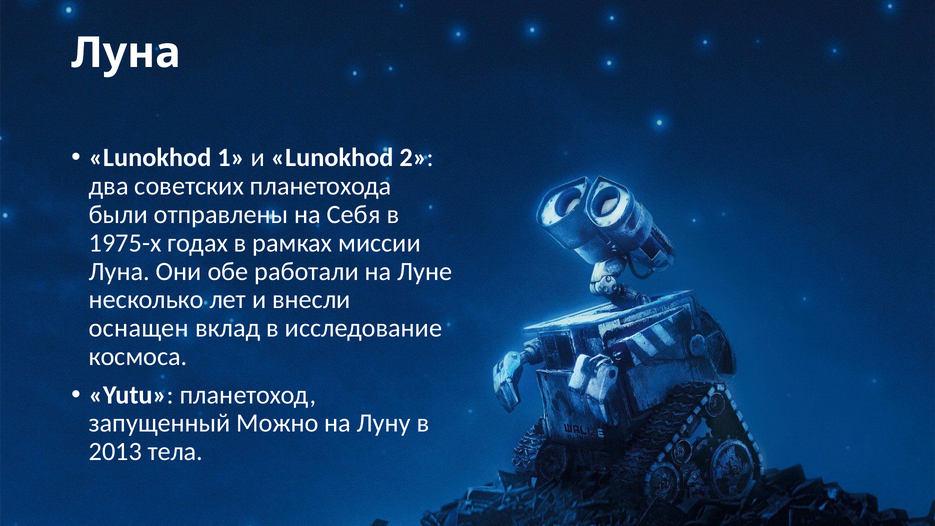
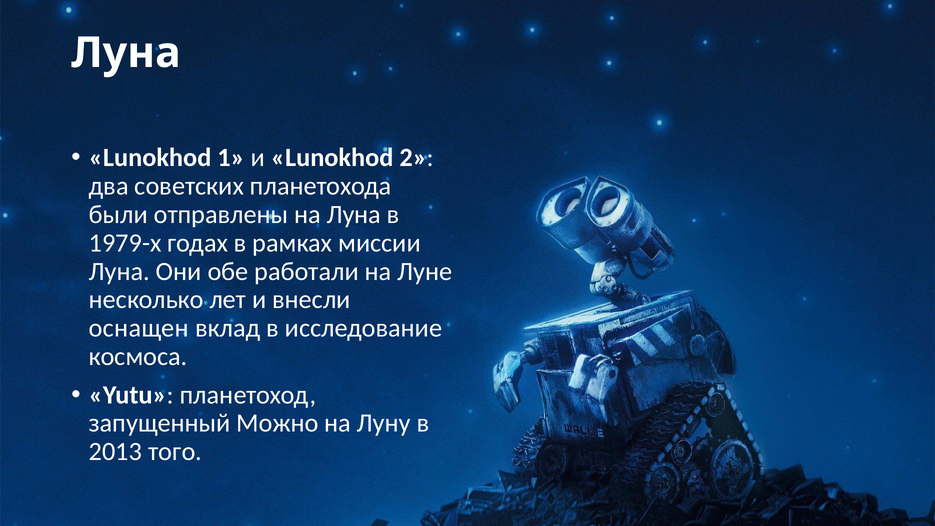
на Себя: Себя -> Луна (354, 214)
1975-х: 1975-х -> 1979-х (125, 243)
тела: тела -> того (175, 452)
